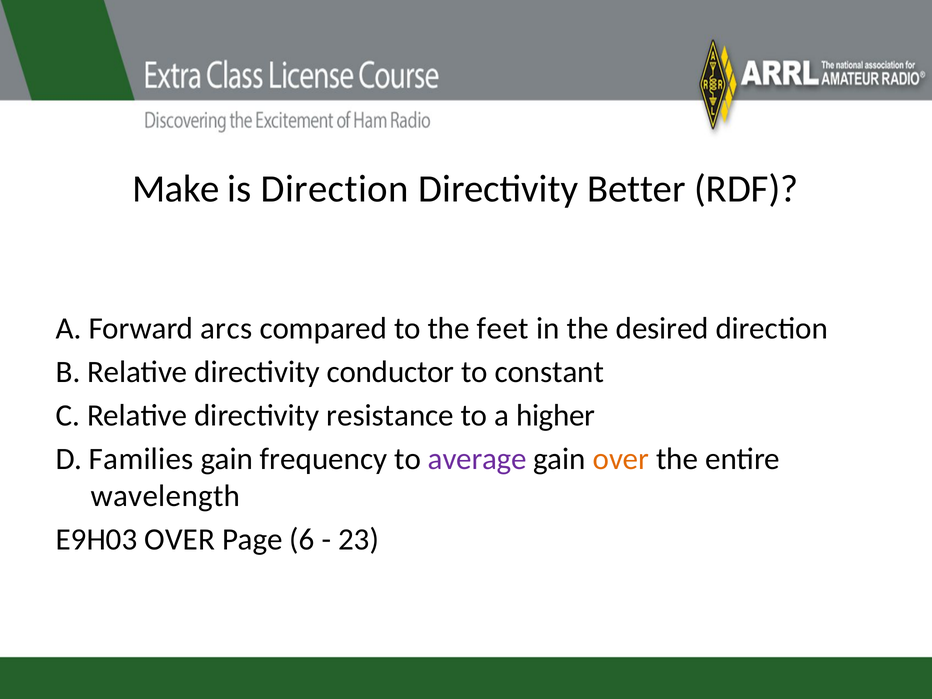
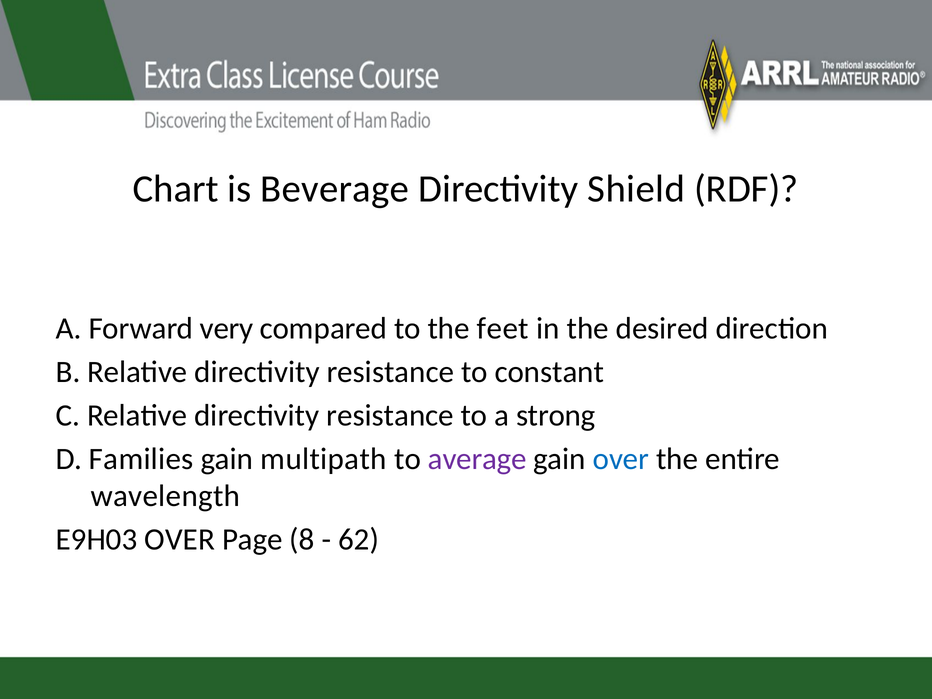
Make: Make -> Chart (176, 189)
is Direction: Direction -> Beverage (335, 189)
Better: Better -> Shield (636, 189)
arcs: arcs -> very (227, 328)
B Relative directivity conductor: conductor -> resistance (390, 372)
higher: higher -> strong (556, 415)
frequency: frequency -> multipath (324, 459)
over colour: orange -> blue (621, 459)
6: 6 -> 8 (302, 540)
23: 23 -> 62 (359, 540)
